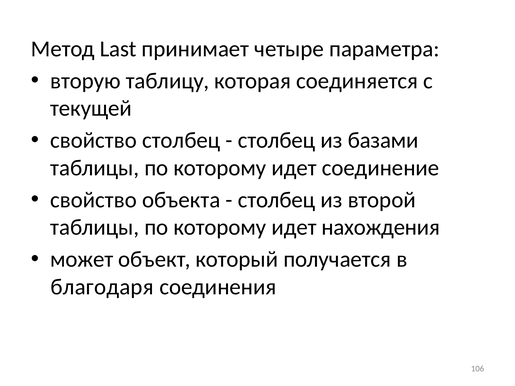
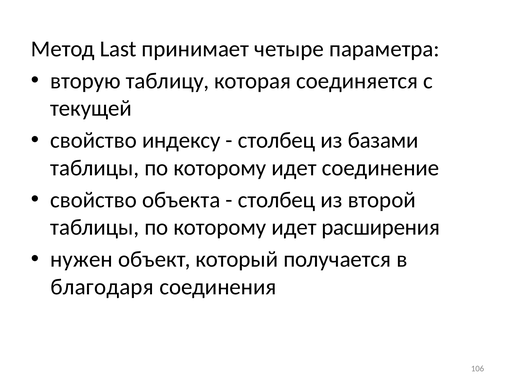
свойство столбец: столбец -> индексу (181, 140)
нахождения: нахождения -> расширения (381, 228)
может: может -> нужен (82, 260)
